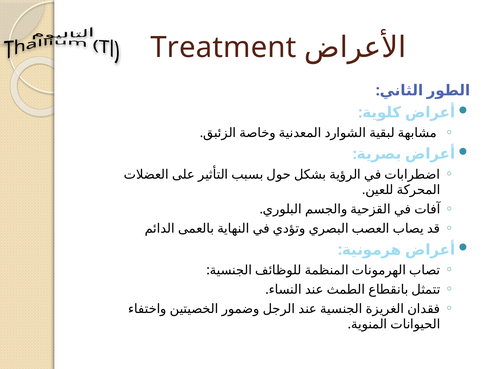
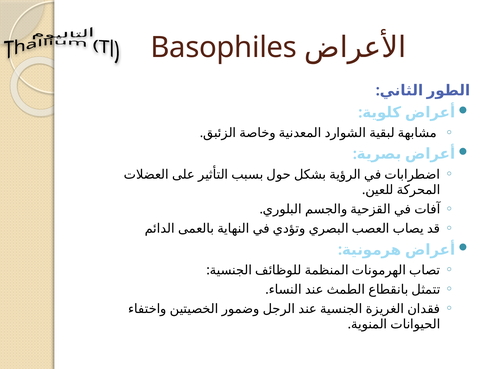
Treatment: Treatment -> Basophiles (224, 47)
